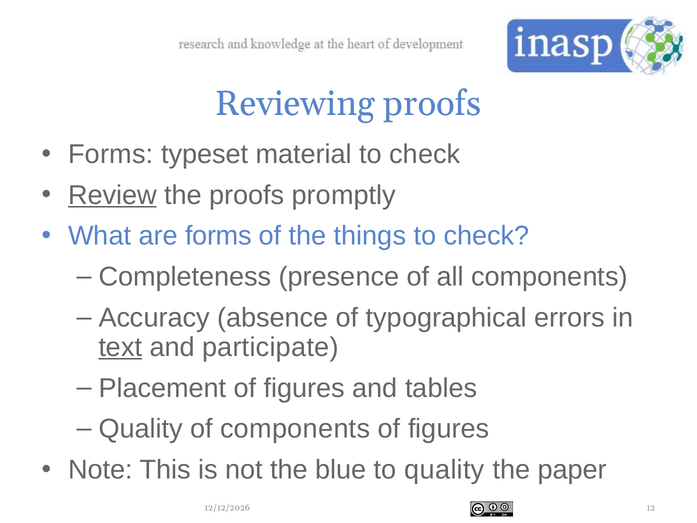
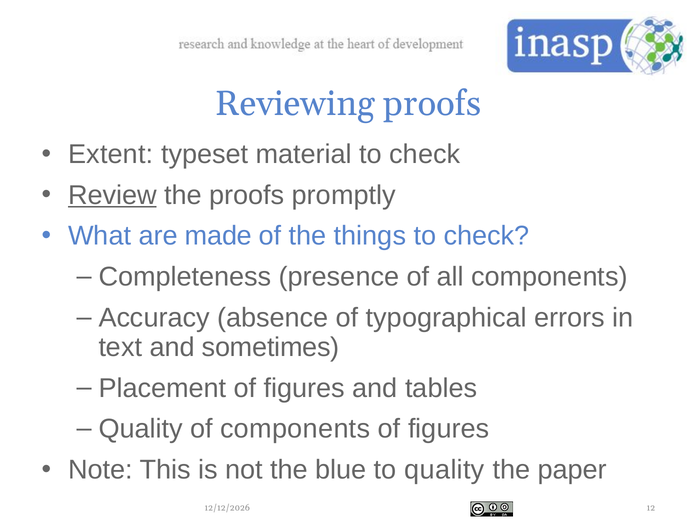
Forms: Forms -> Extent (111, 154)
are forms: forms -> made (218, 236)
text underline: present -> none (120, 347)
participate: participate -> sometimes (271, 347)
